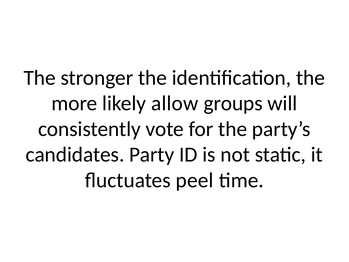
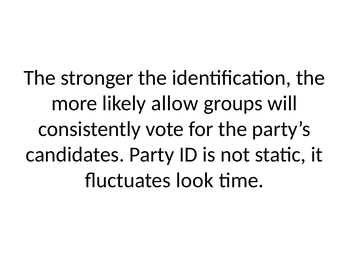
peel: peel -> look (195, 180)
